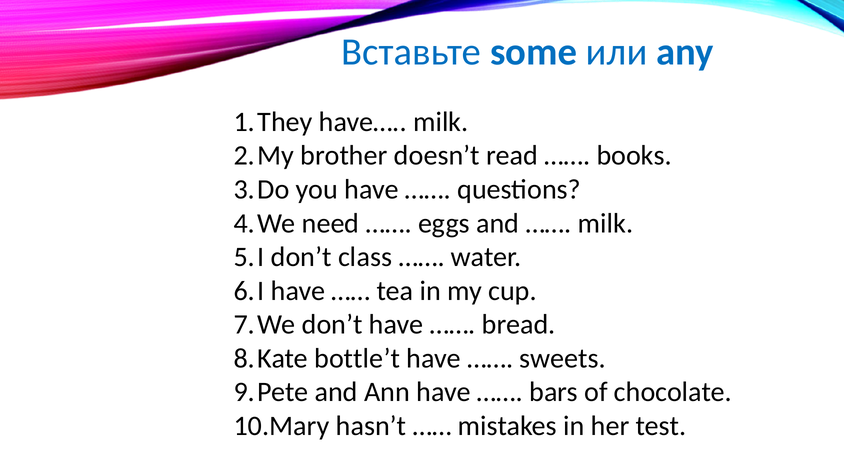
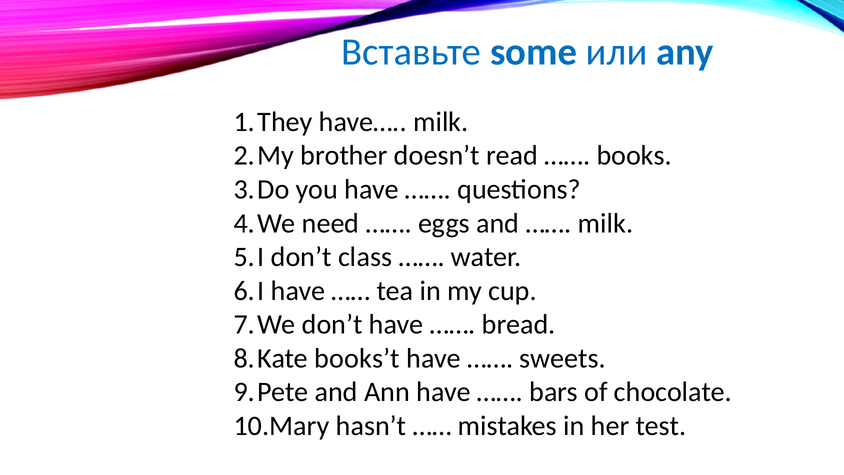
bottle’t: bottle’t -> books’t (357, 358)
